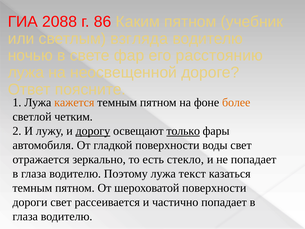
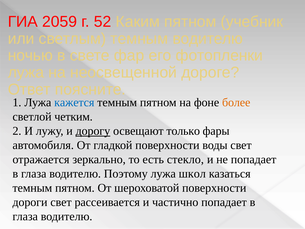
2088: 2088 -> 2059 (60, 22)
86: 86 -> 52 (103, 22)
светлым взгляда: взгляда -> темным (139, 39)
расстоянию: расстоянию -> фотопленки (219, 55)
кажется colour: orange -> blue (74, 102)
только underline: present -> none (183, 131)
текст: текст -> школ (192, 174)
